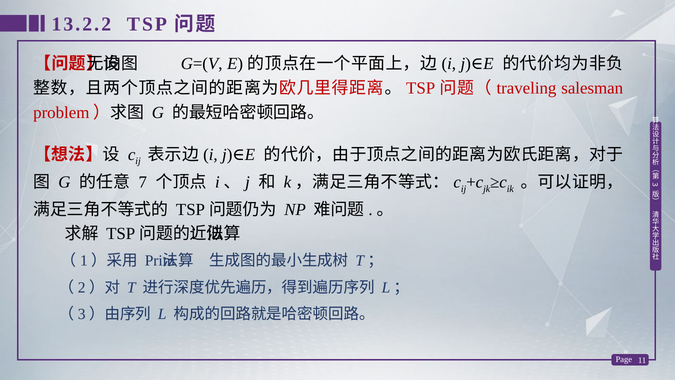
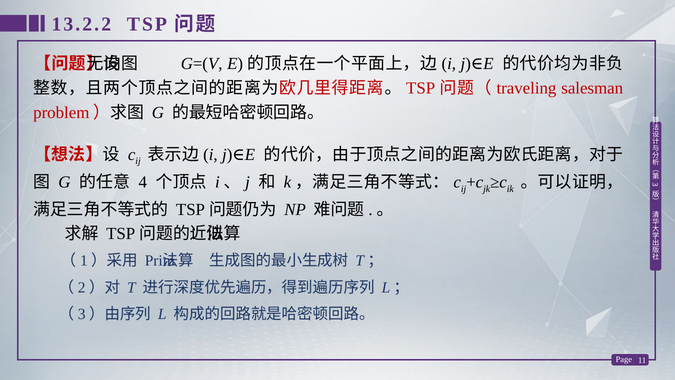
7: 7 -> 4 (143, 182)
